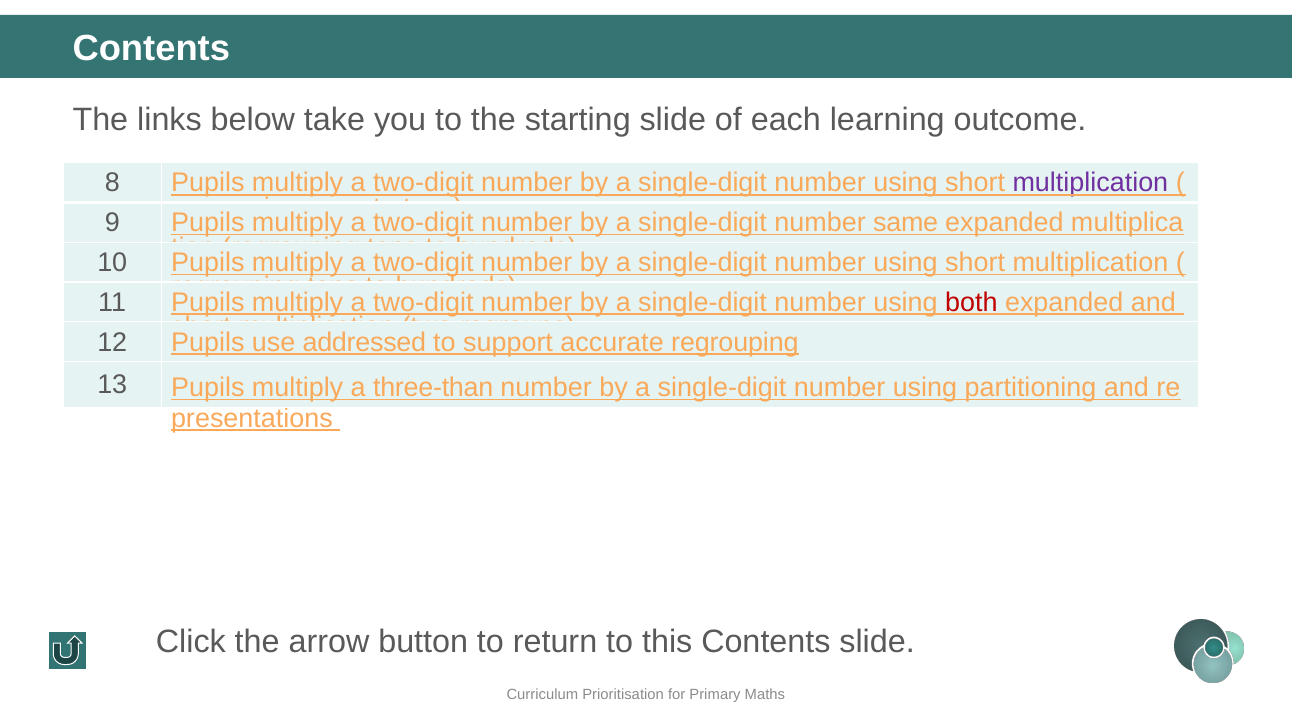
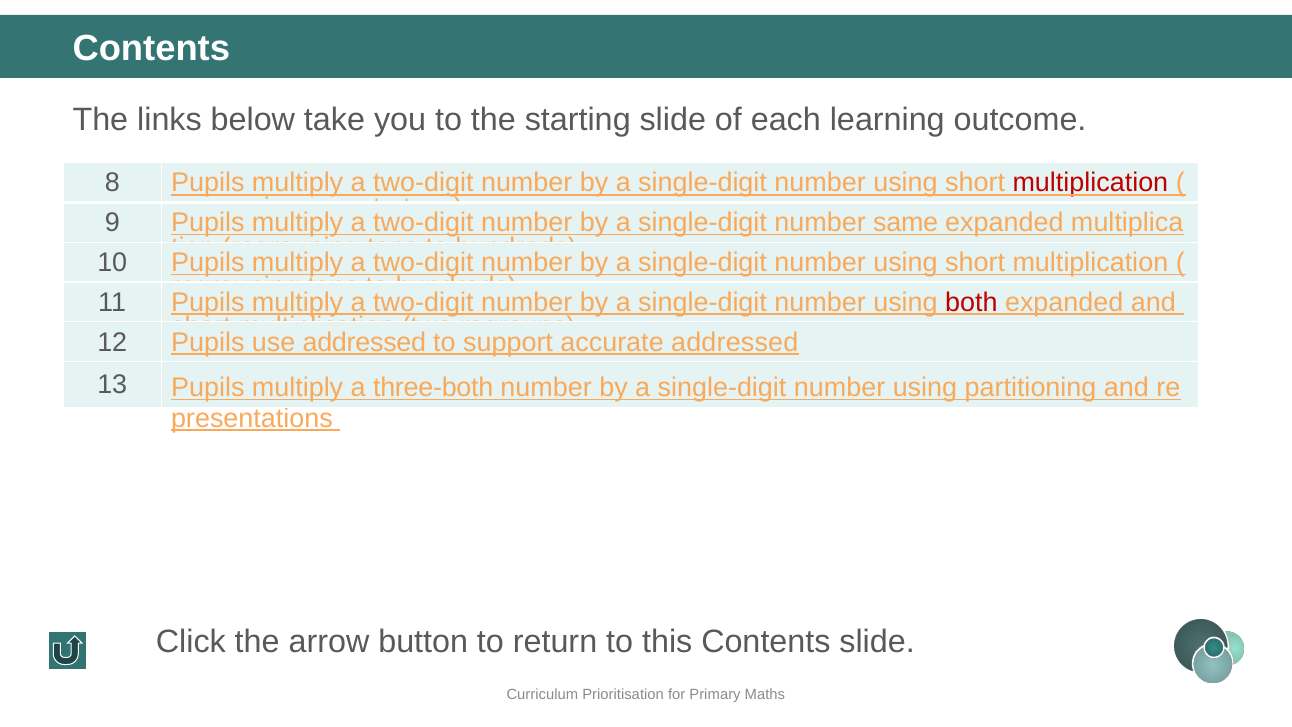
multiplication colour: purple -> red (1090, 183)
accurate regrouping: regrouping -> addressed (735, 342)
three-than: three-than -> three-both (433, 388)
